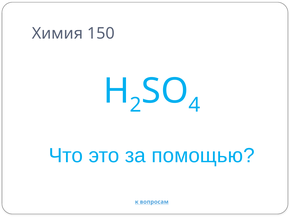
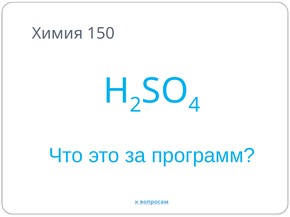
помощью: помощью -> программ (203, 156)
